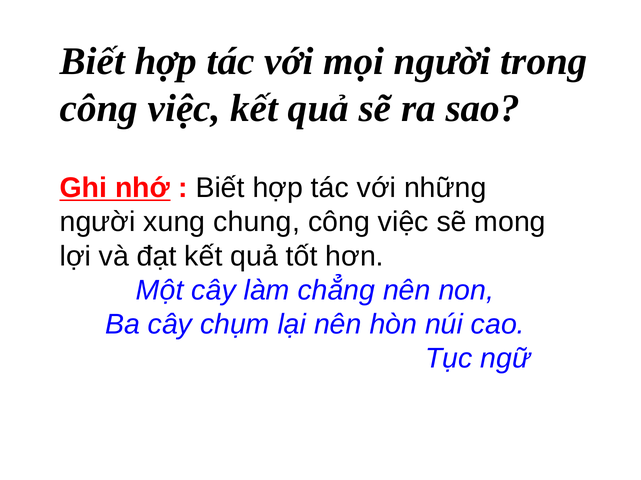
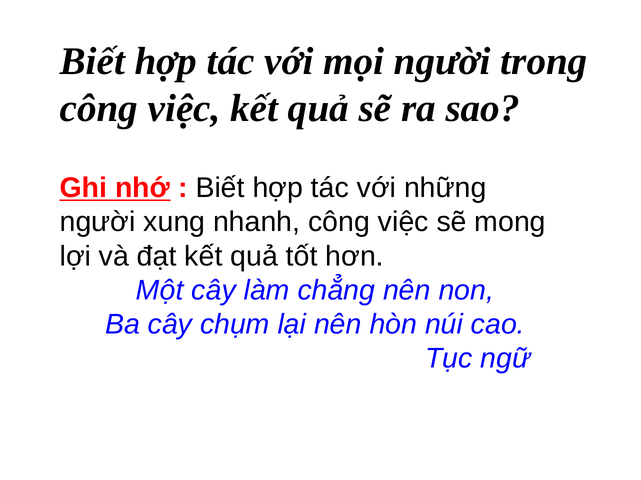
chung: chung -> nhanh (257, 222)
